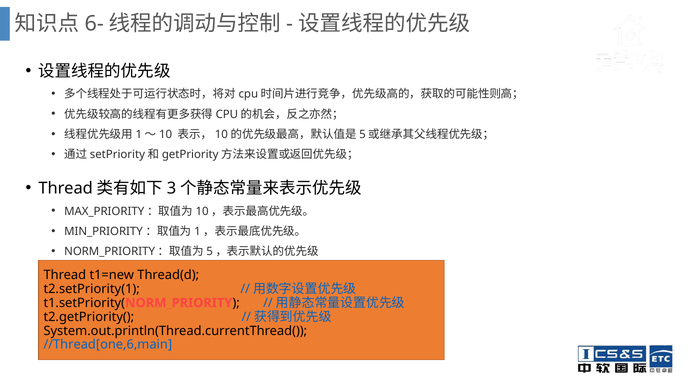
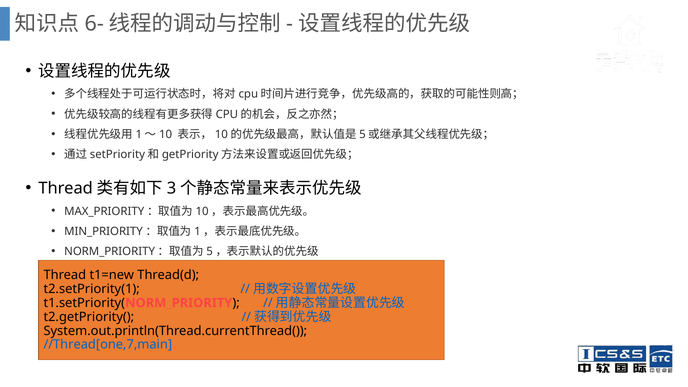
//Thread[one,6,main: //Thread[one,6,main -> //Thread[one,7,main (108, 345)
